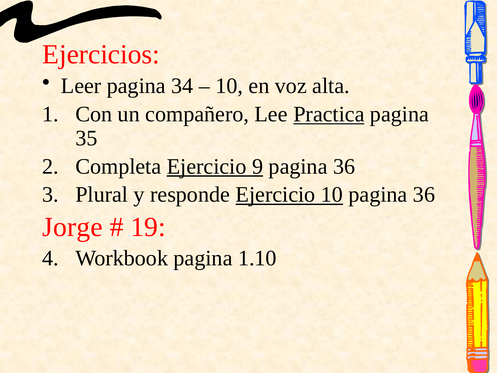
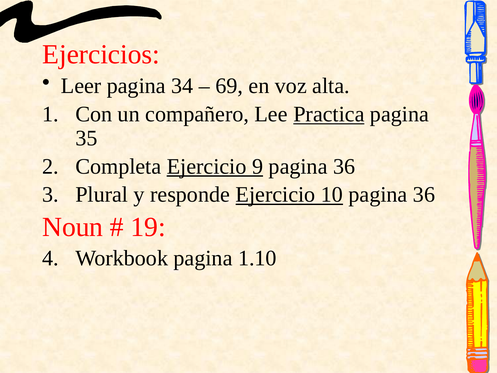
10: 10 -> 69 (229, 86)
Jorge: Jorge -> Noun (73, 227)
